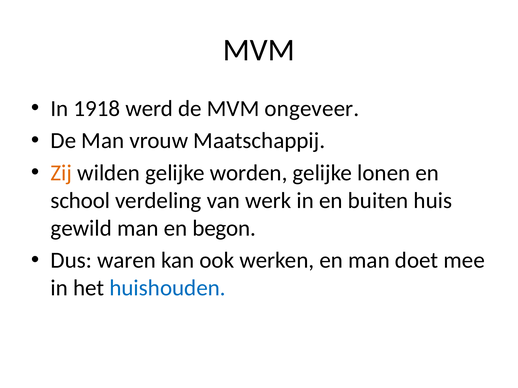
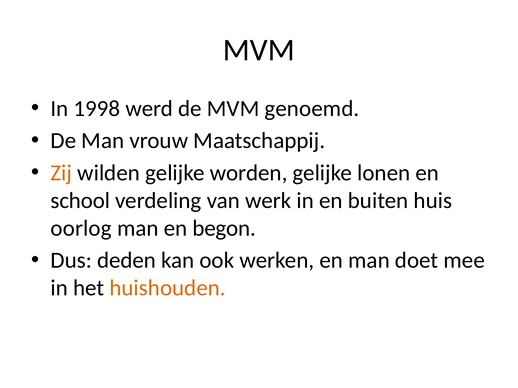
1918: 1918 -> 1998 (97, 109)
ongeveer: ongeveer -> genoemd (312, 109)
gewild: gewild -> oorlog (81, 228)
waren: waren -> deden (127, 261)
huishouden colour: blue -> orange (168, 288)
